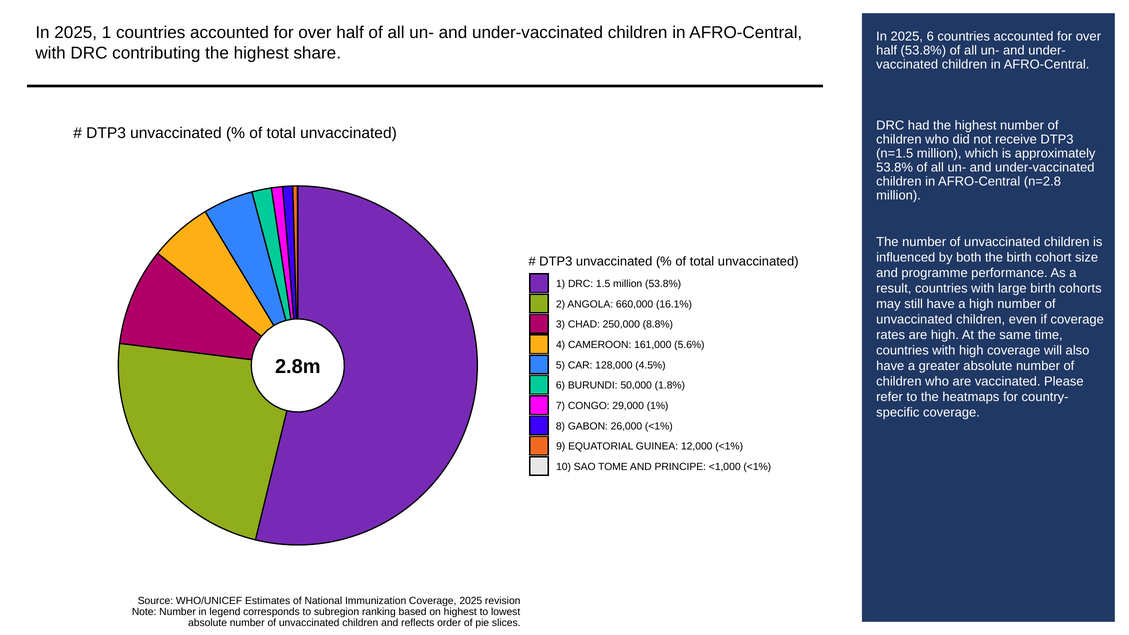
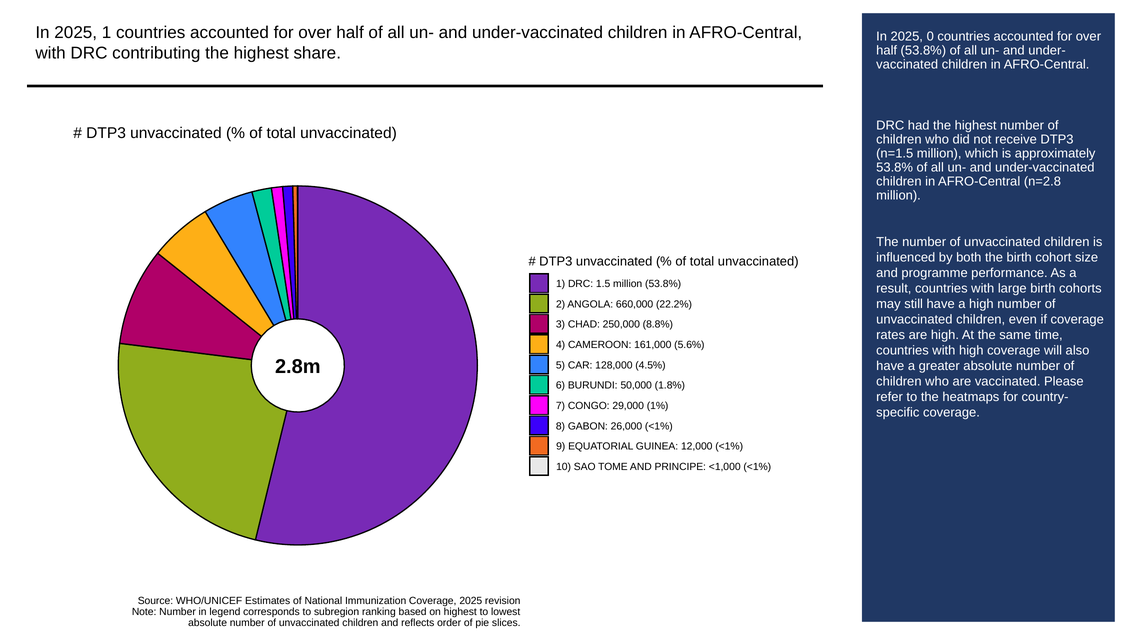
2025 6: 6 -> 0 (930, 37)
16.1%: 16.1% -> 22.2% (674, 304)
